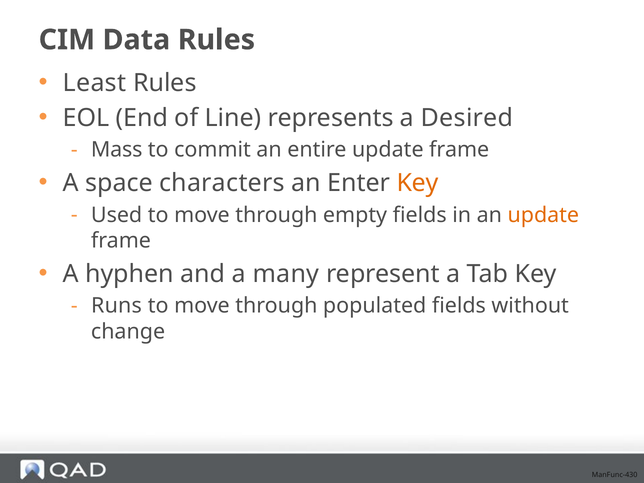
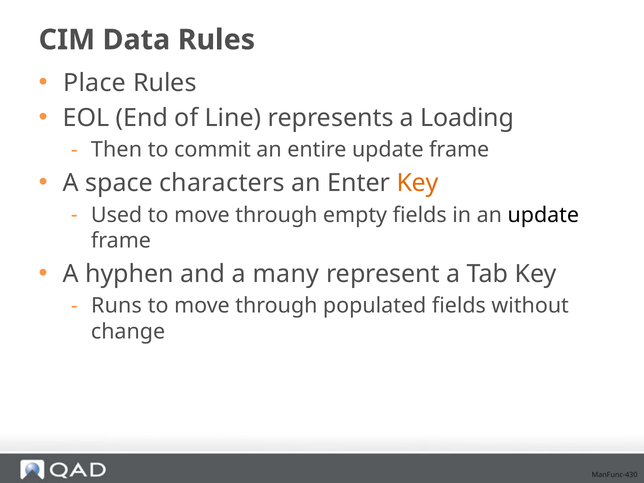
Least: Least -> Place (95, 83)
Desired: Desired -> Loading (467, 118)
Mass: Mass -> Then (117, 150)
update colour: orange -> black (543, 215)
